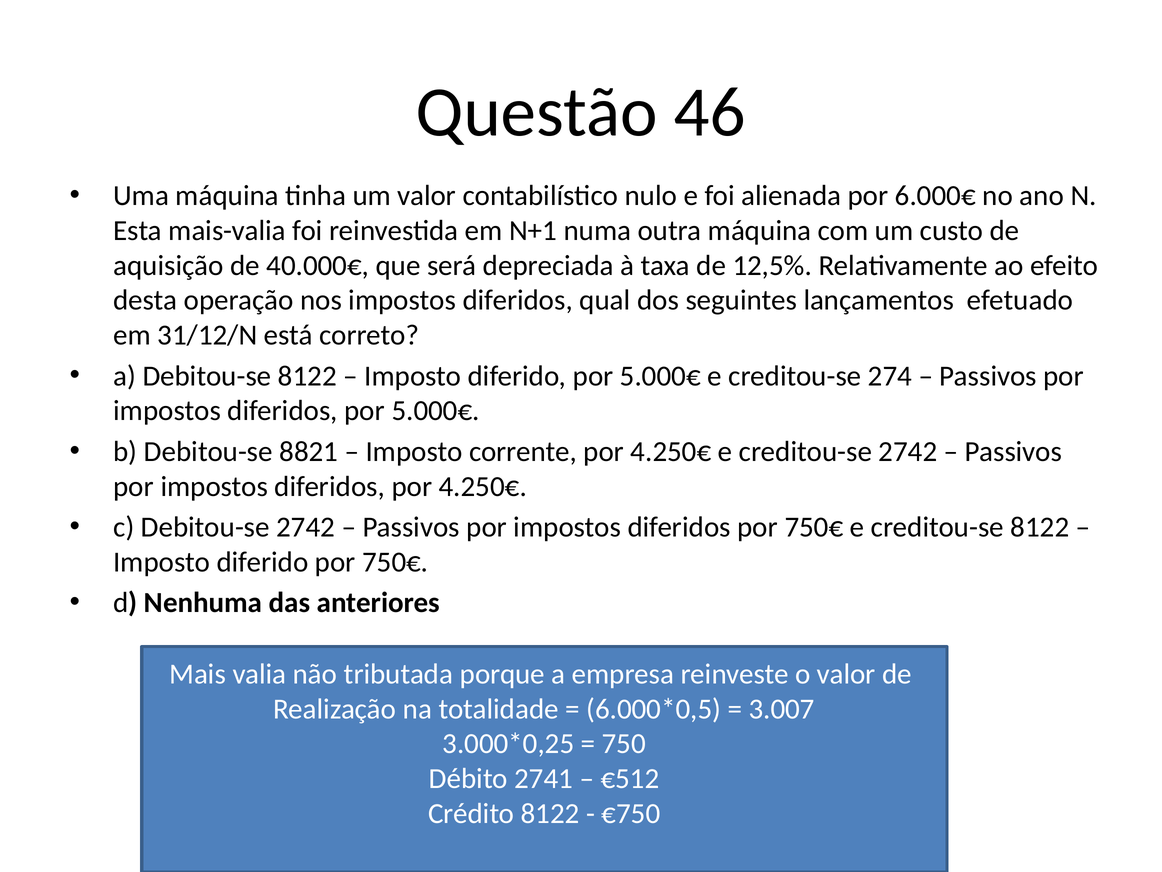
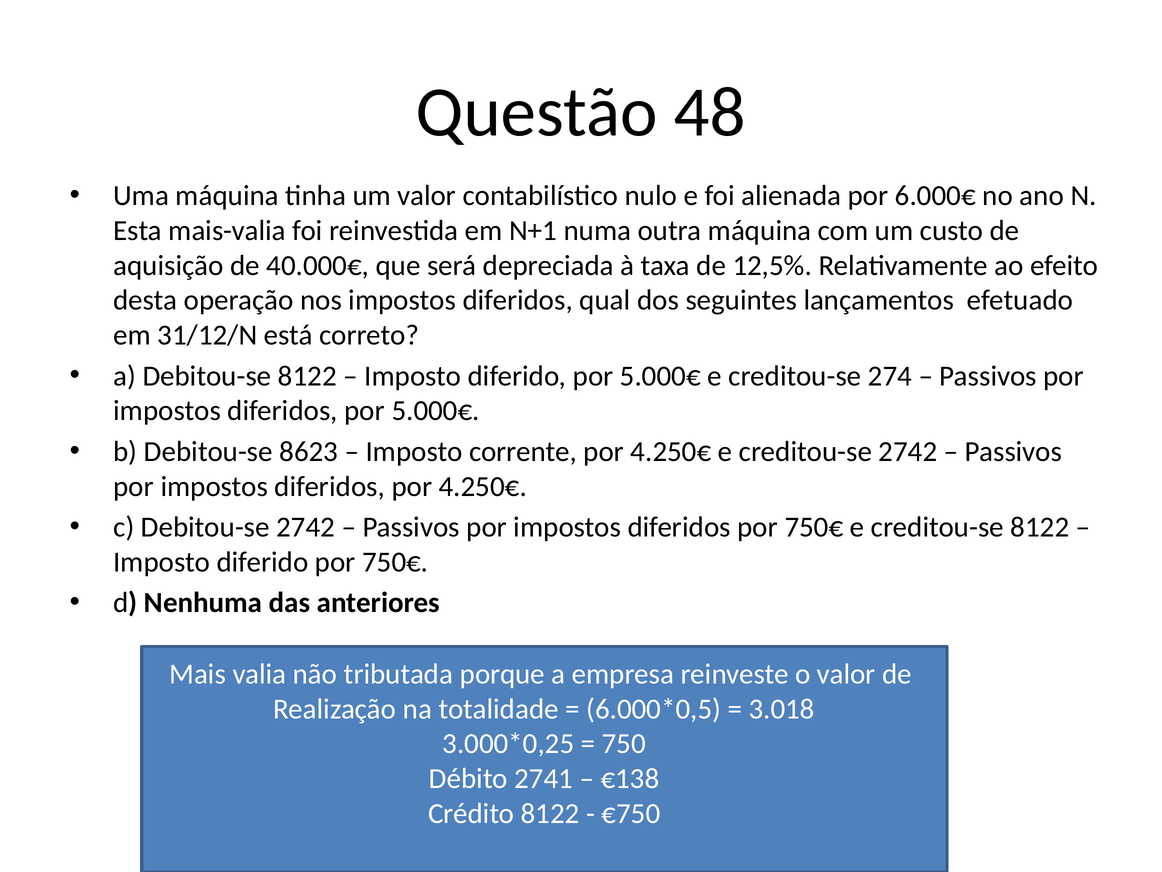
46: 46 -> 48 (710, 112)
8821: 8821 -> 8623 (309, 451)
3.007: 3.007 -> 3.018 (782, 709)
€512: €512 -> €138 (630, 778)
